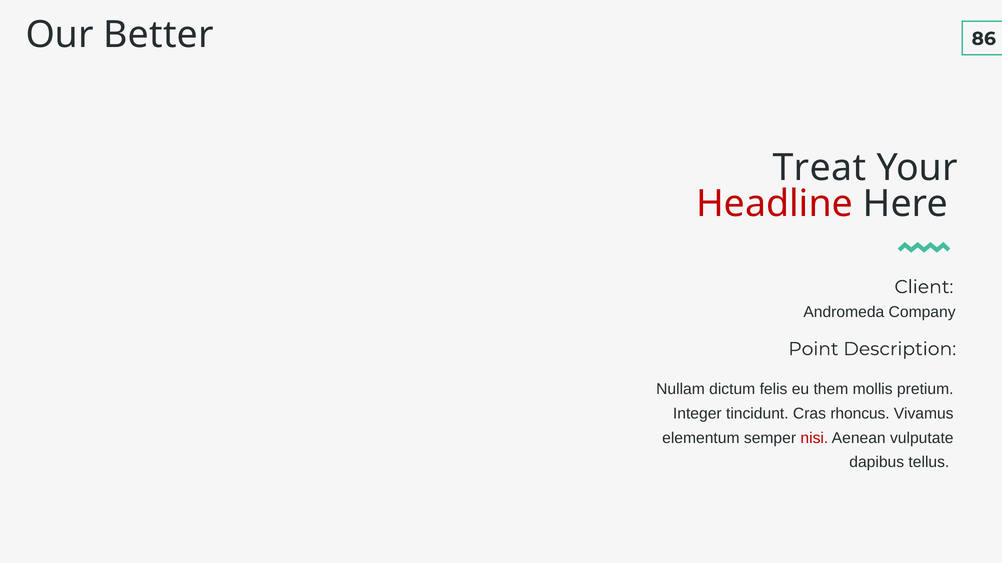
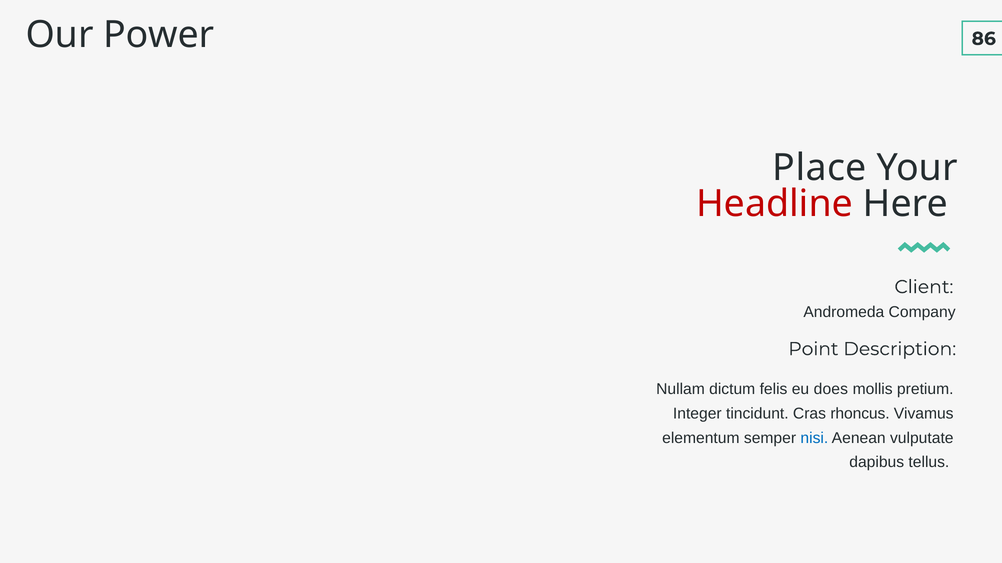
Better: Better -> Power (159, 35)
Treat: Treat -> Place (820, 168)
them: them -> does (831, 390)
nisi colour: red -> blue (814, 438)
